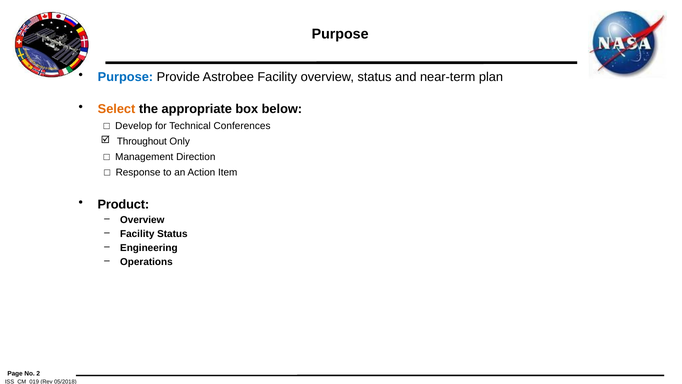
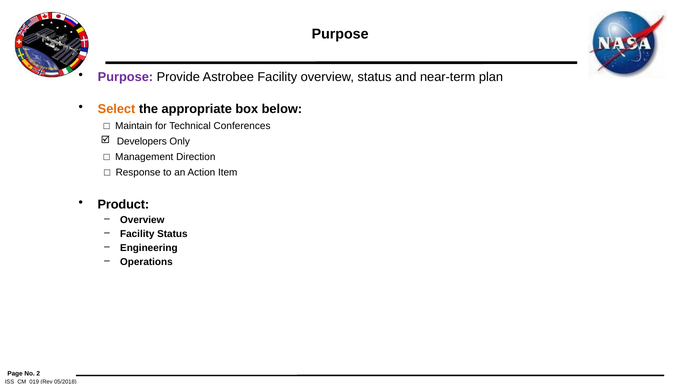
Purpose colour: blue -> purple (125, 77)
Develop: Develop -> Maintain (134, 126)
Throughout: Throughout -> Developers (142, 141)
